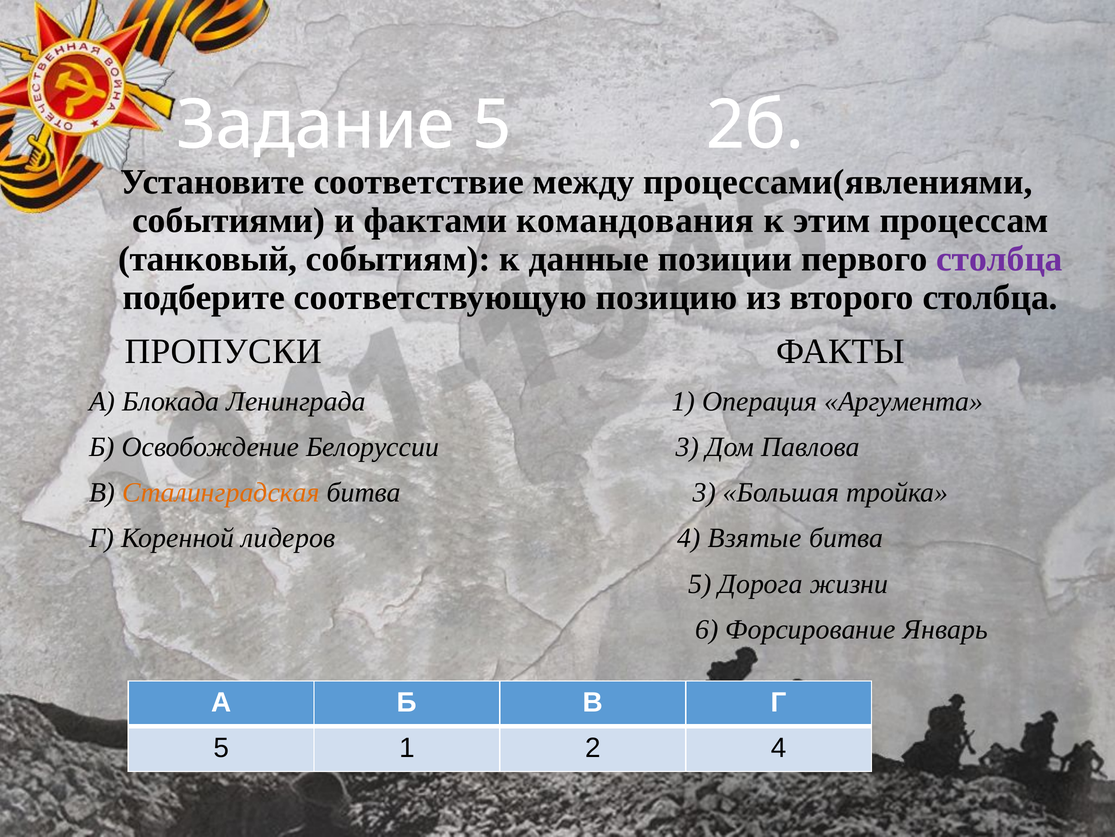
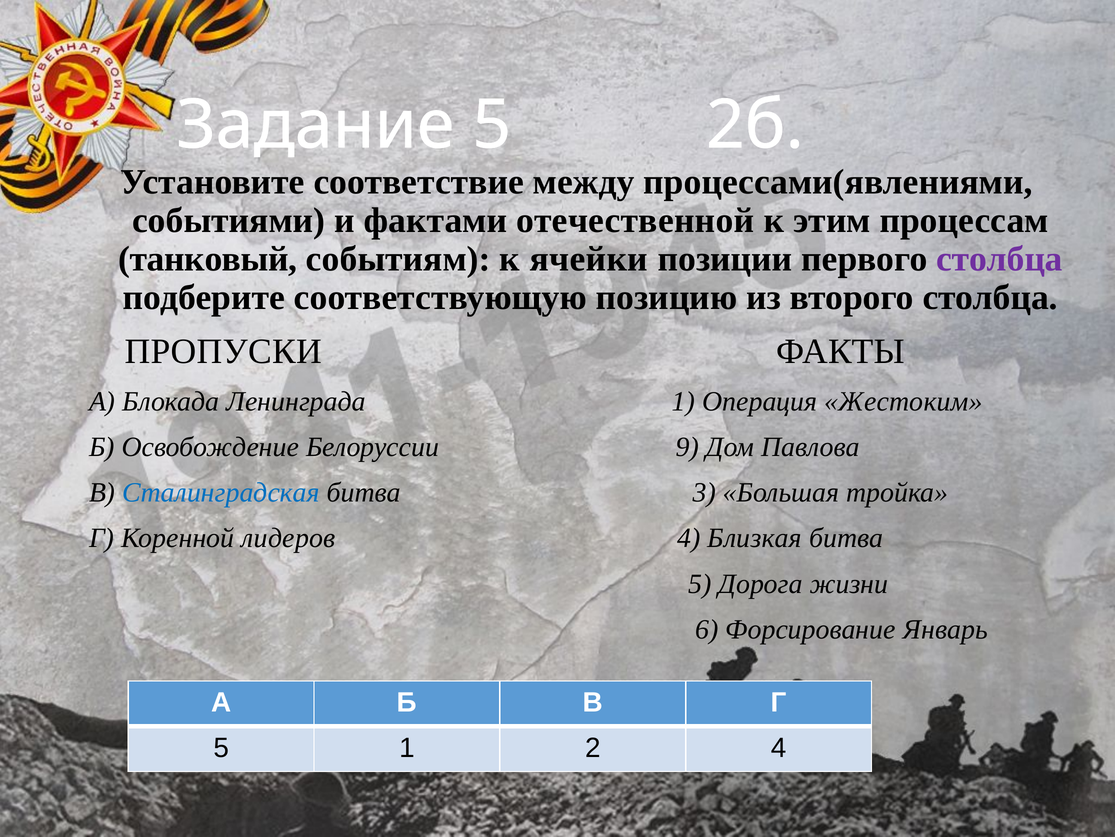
командования: командования -> отечественной (635, 220)
данные: данные -> ячейки (589, 259)
Аргумента: Аргумента -> Жестоким (903, 401)
Белоруссии 3: 3 -> 9 (687, 447)
Сталинградская colour: orange -> blue (221, 492)
Взятые: Взятые -> Близкая (755, 538)
